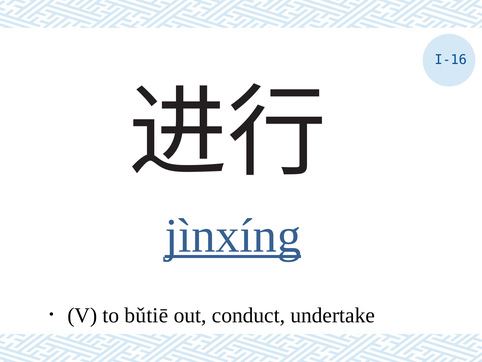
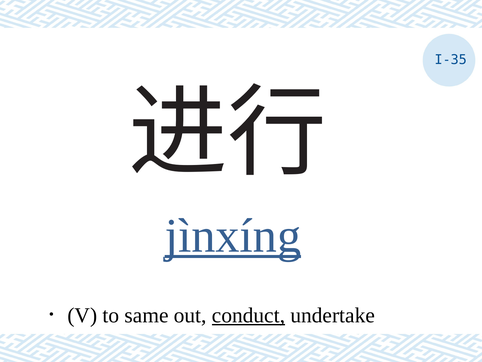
I-16: I-16 -> I-35 (451, 60)
bǔtiē: bǔtiē -> same (147, 315)
conduct underline: none -> present (249, 315)
